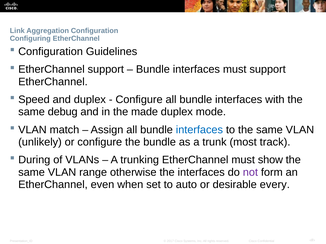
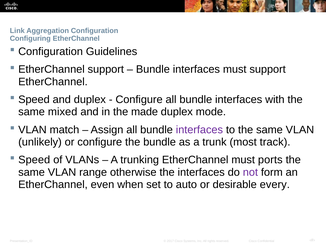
debug: debug -> mixed (63, 112)
interfaces colour: blue -> purple (199, 130)
During: During -> Speed (34, 160)
show: show -> ports (270, 160)
